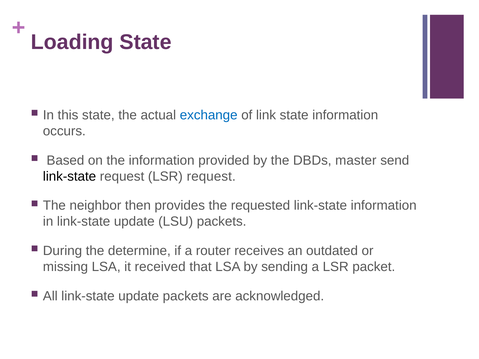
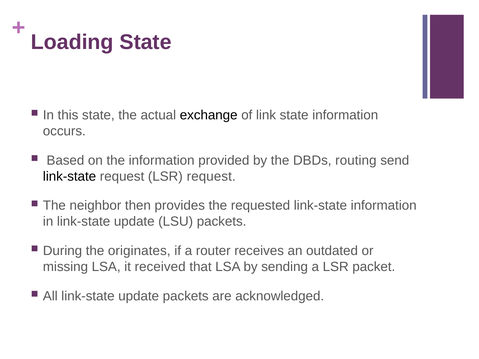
exchange colour: blue -> black (209, 115)
master: master -> routing (356, 160)
determine: determine -> originates (139, 251)
